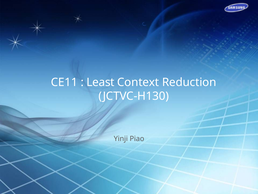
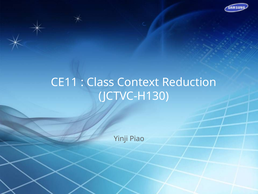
Least: Least -> Class (100, 82)
